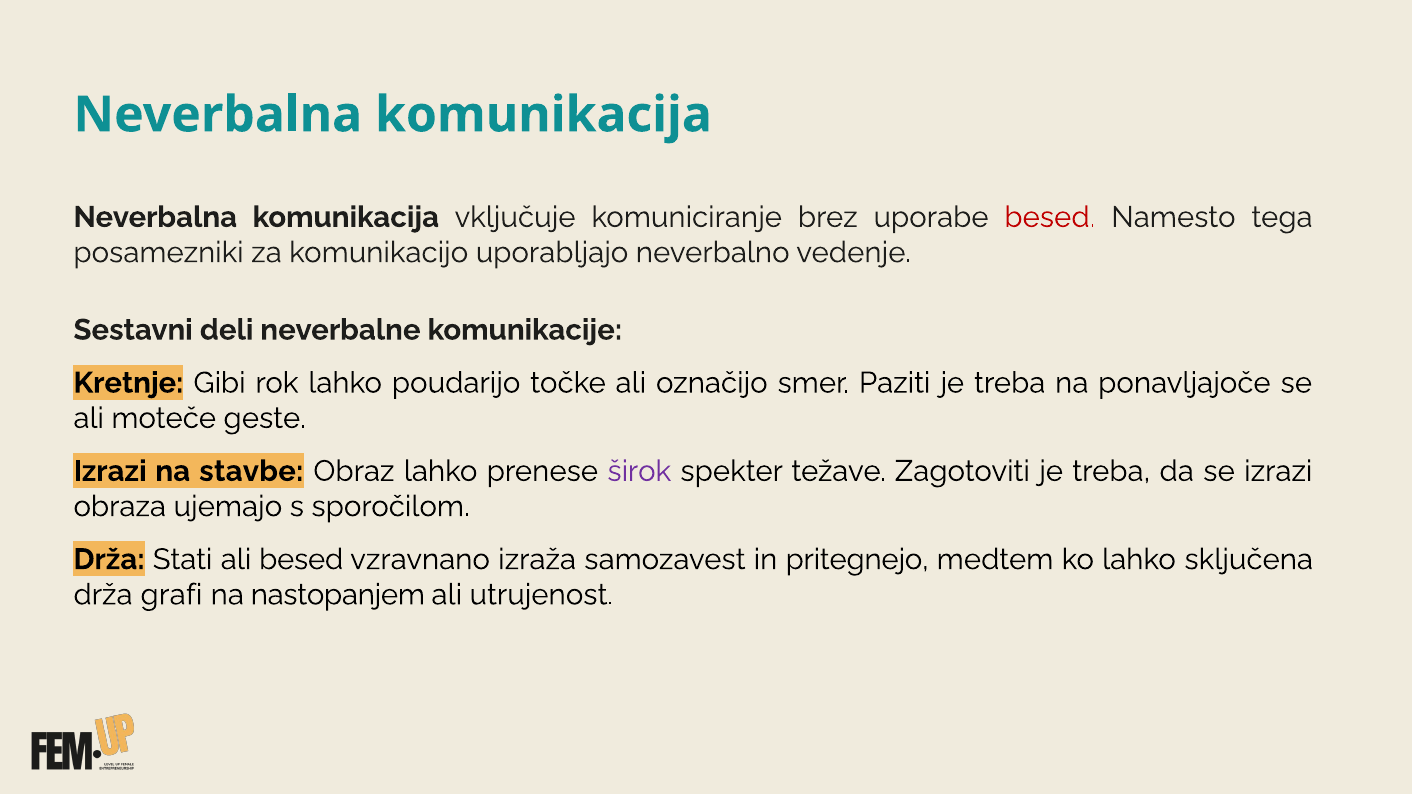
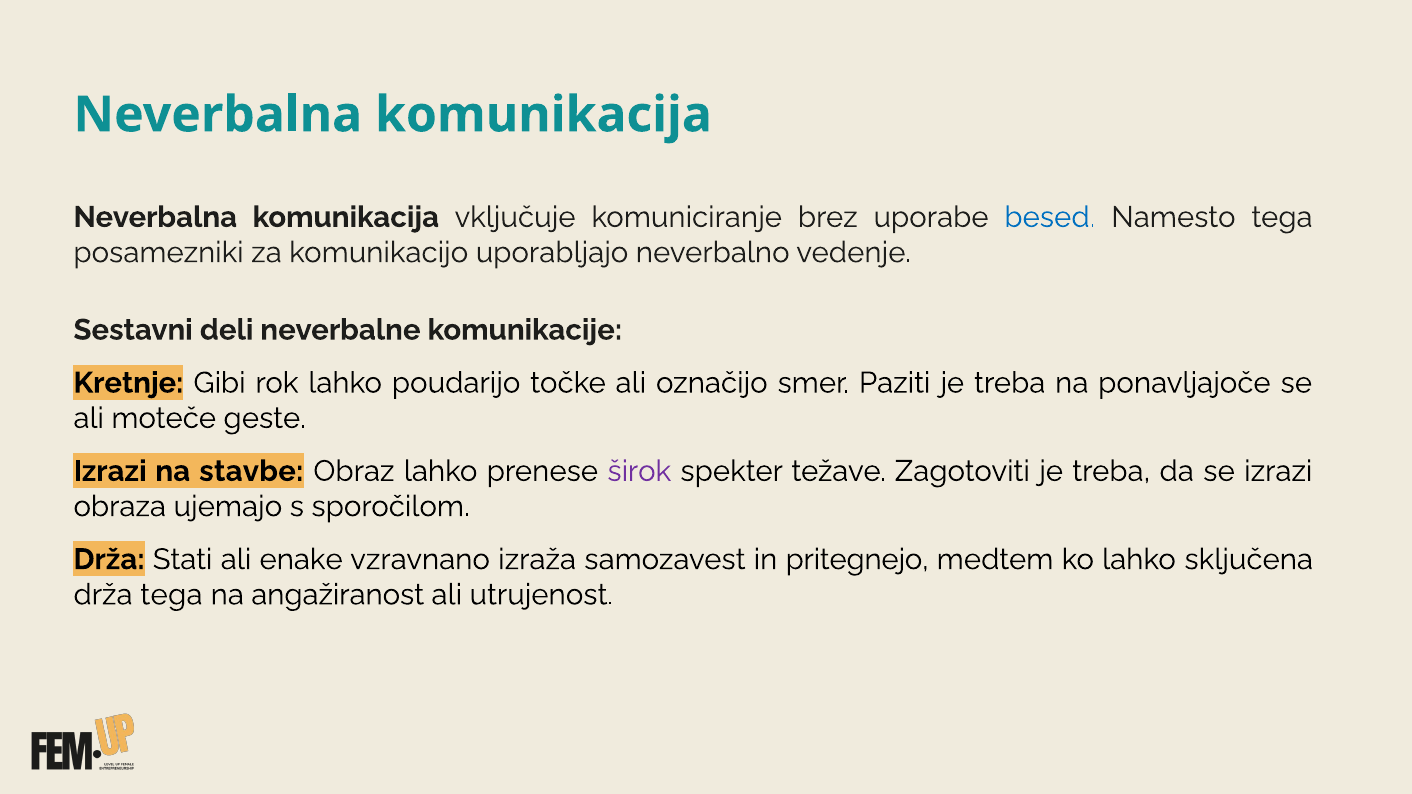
besed colour: red -> blue (1050, 217)
ali besed: besed -> enake (301, 560)
drža grafi: grafi -> tega (171, 595)
nastopanjem: nastopanjem -> angažiranost (338, 595)
